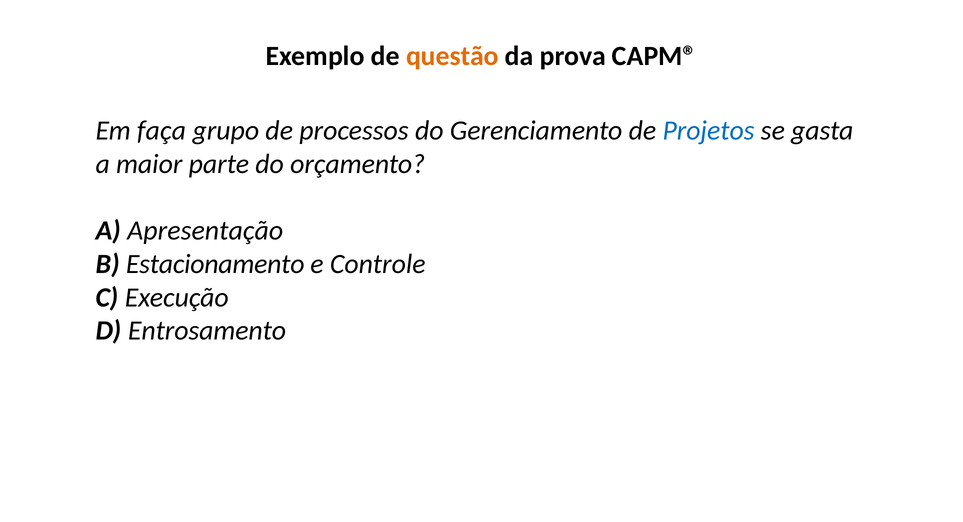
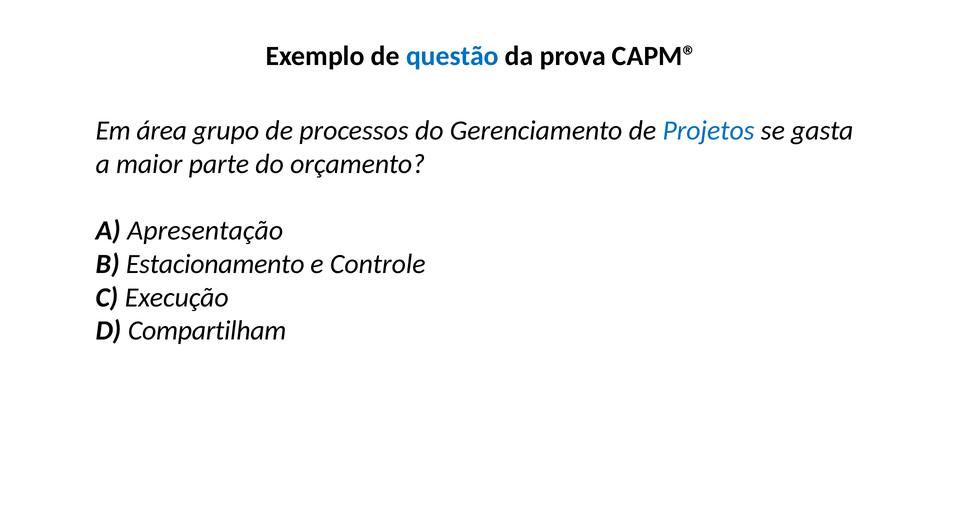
questão colour: orange -> blue (452, 56)
faça: faça -> área (162, 131)
Entrosamento: Entrosamento -> Compartilham (207, 331)
